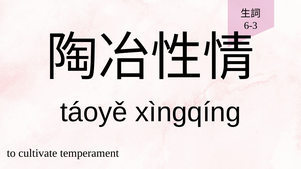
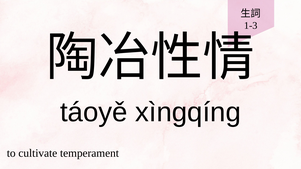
6-3: 6-3 -> 1-3 (251, 26)
